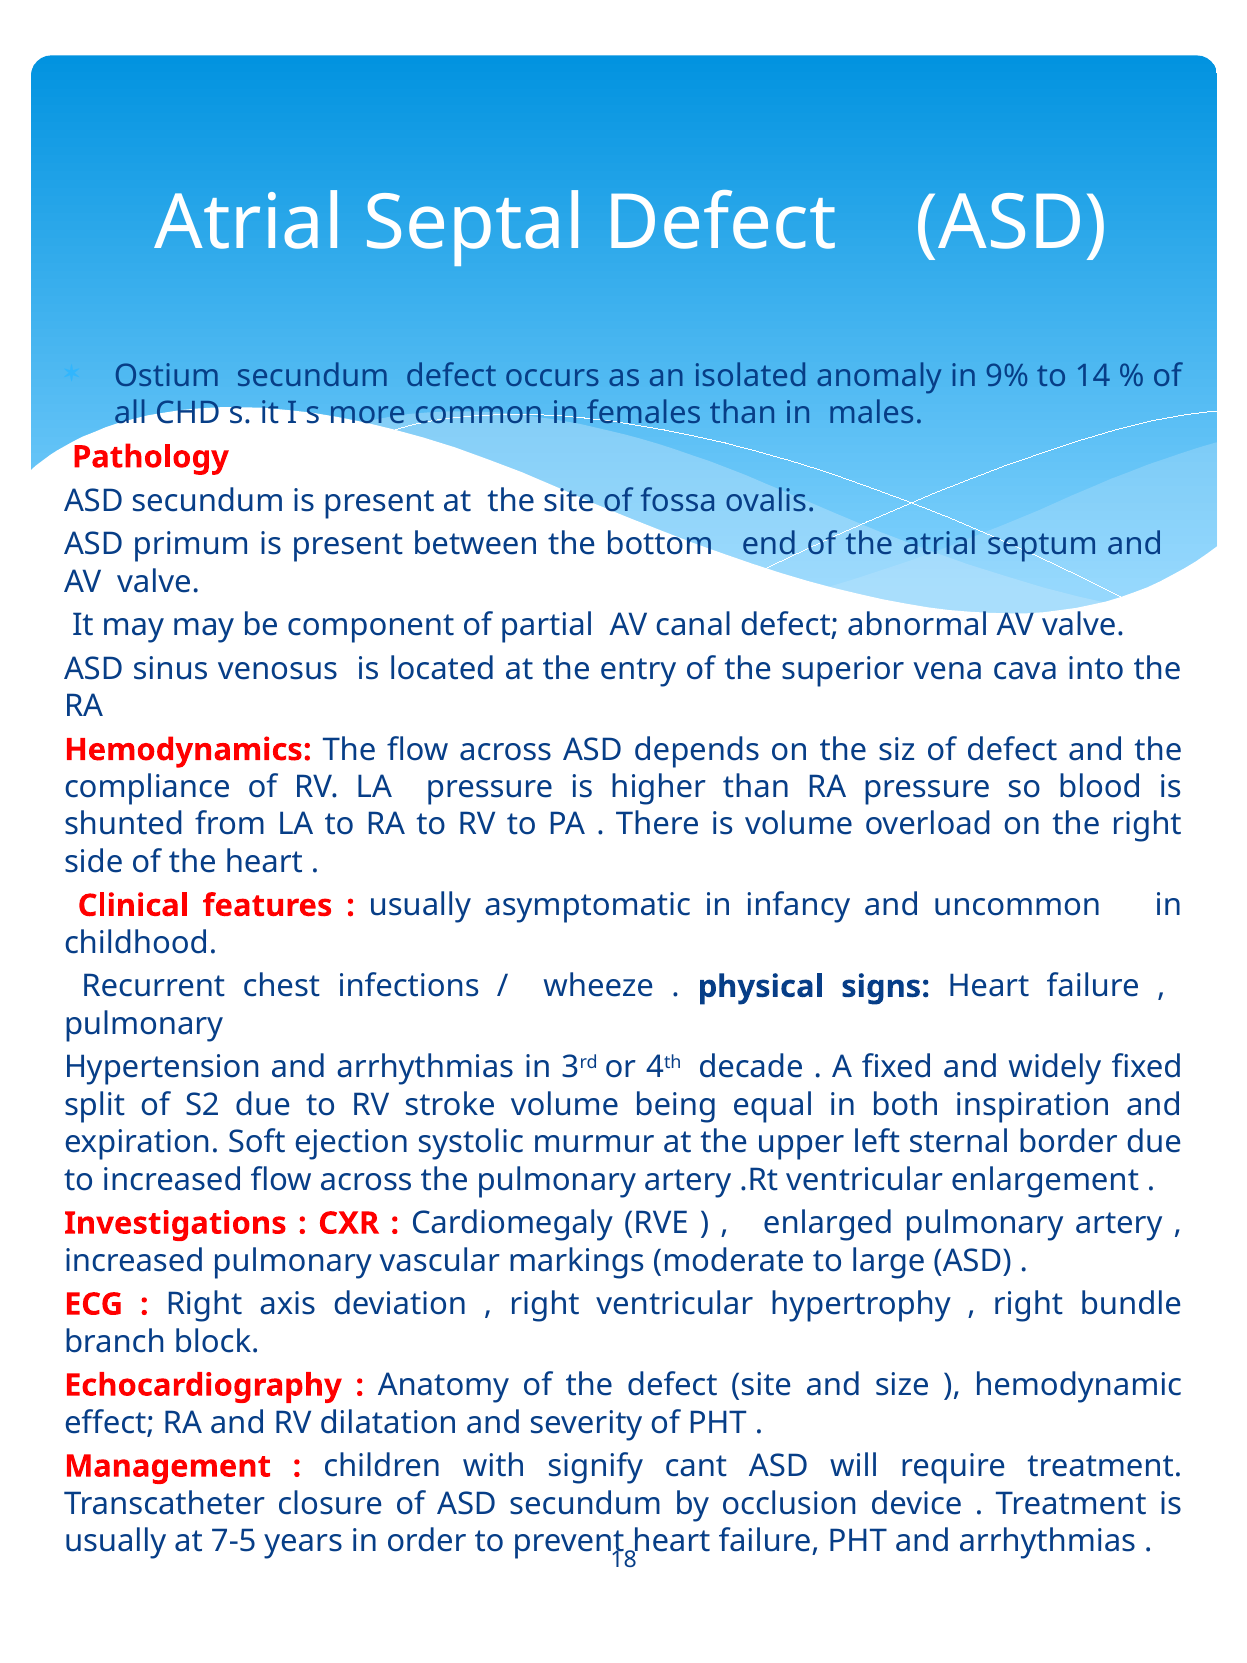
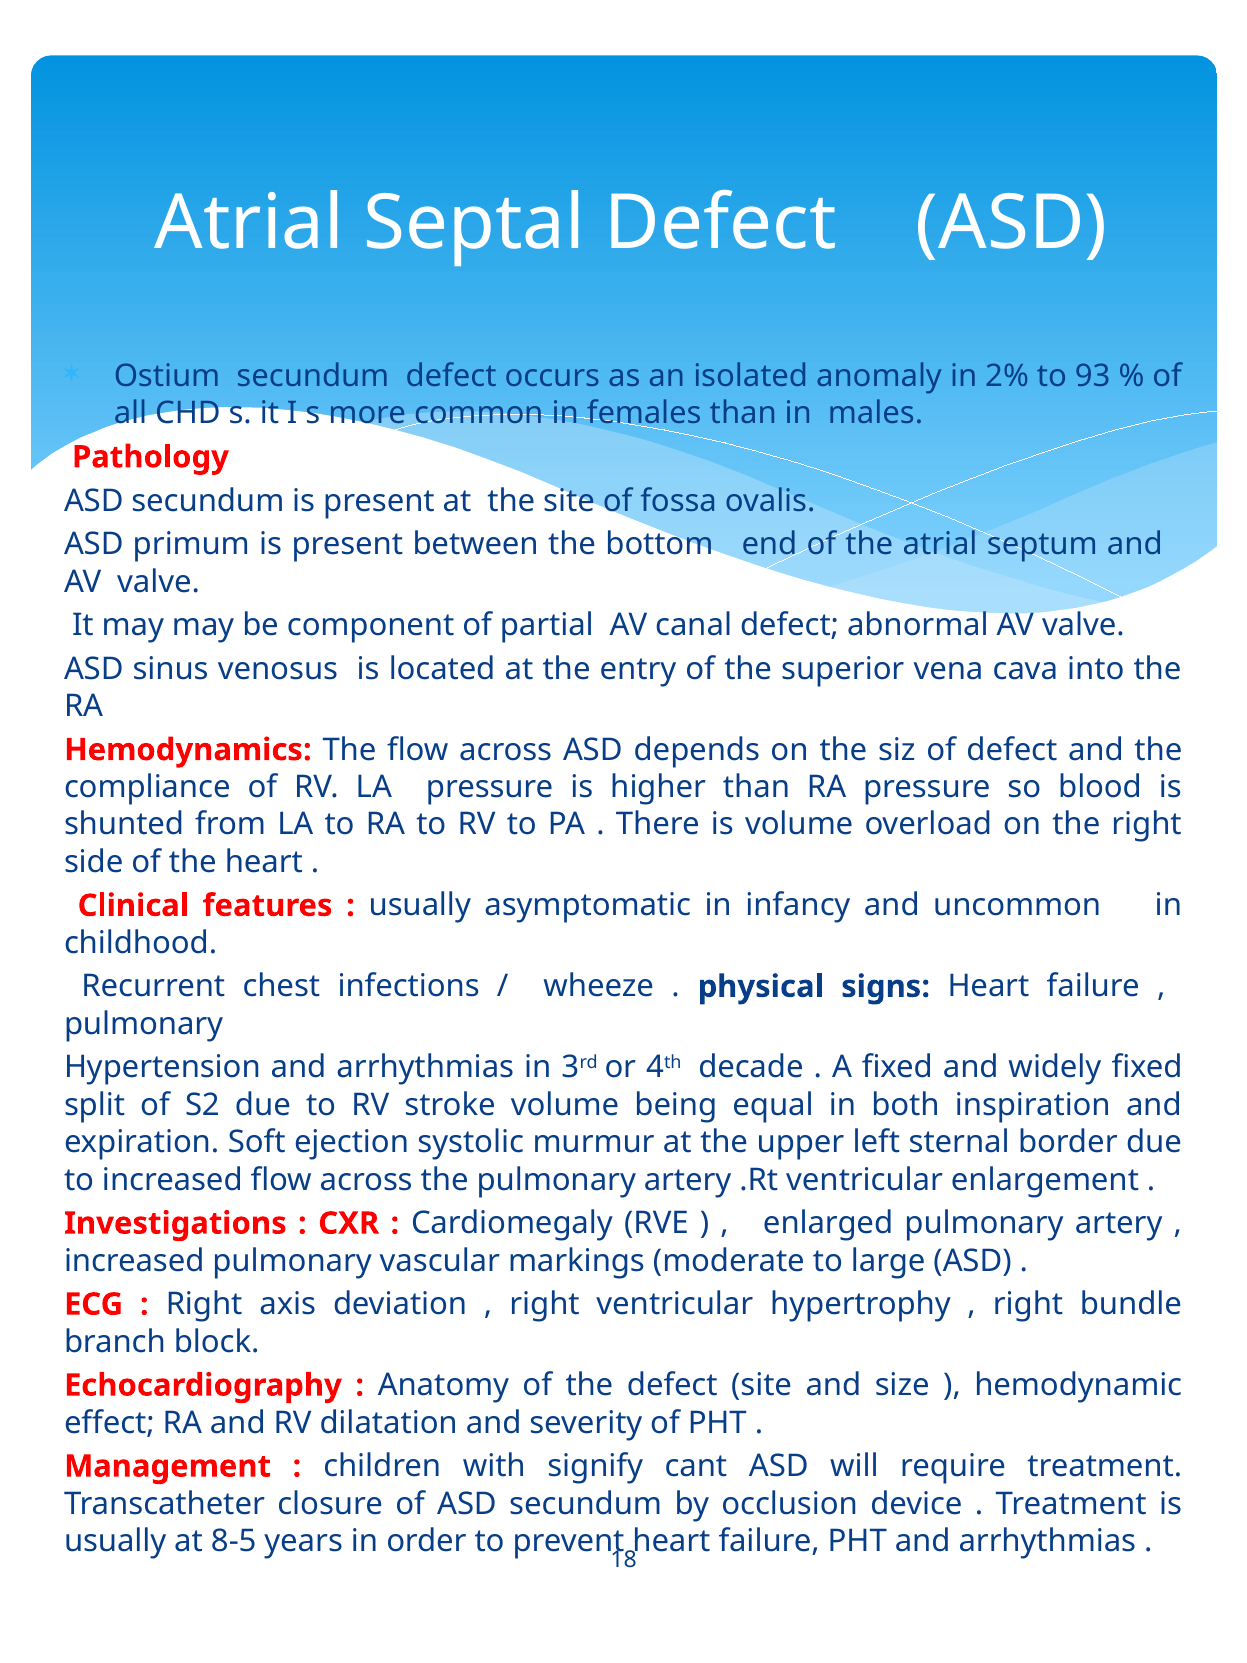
9%: 9% -> 2% (1007, 376)
14: 14 -> 93 (1093, 376)
7-5: 7-5 -> 8-5 (234, 1541)
